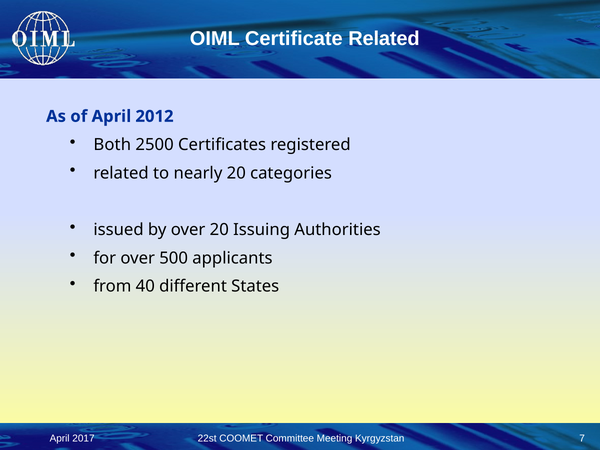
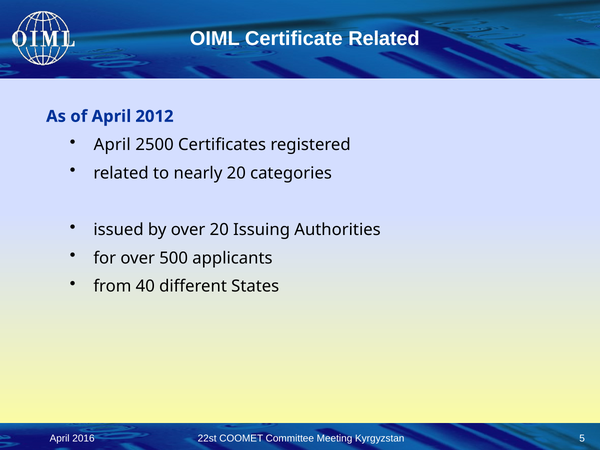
Both: Both -> April (112, 145)
2017: 2017 -> 2016 (83, 438)
7: 7 -> 5 (582, 438)
